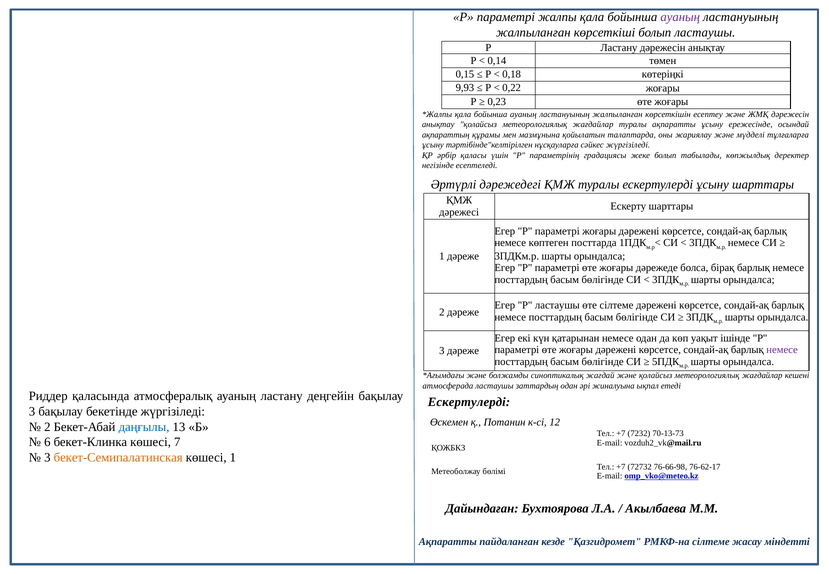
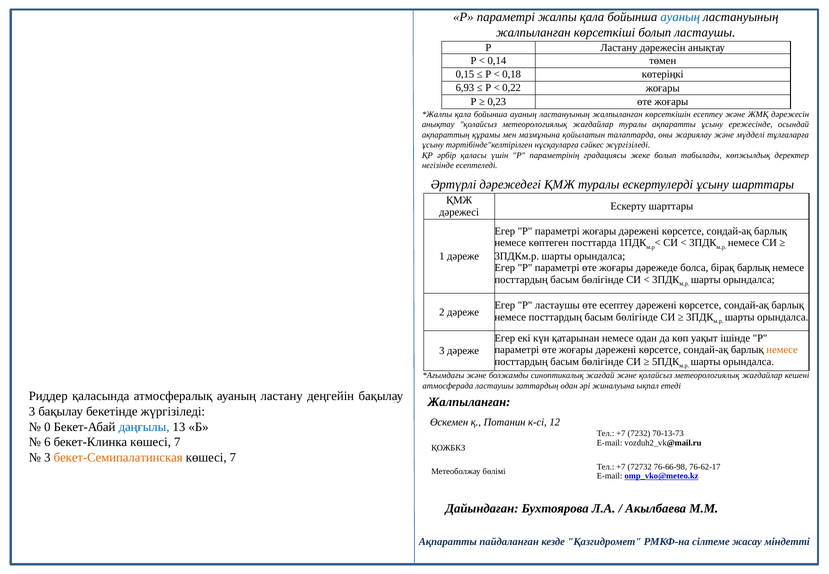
ауаның colour: purple -> blue (680, 17)
9,93: 9,93 -> 6,93 (465, 88)
өте сілтеме: сілтеме -> есептеу (617, 305)
немесе colour: purple -> orange (782, 350)
Ескертулерді: Ескертулерді -> Жалпыланған (469, 402)
2: 2 -> 0 (47, 427)
1: 1 -> 7 (233, 457)
